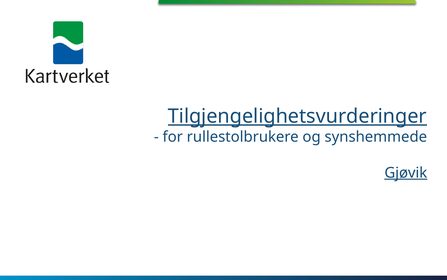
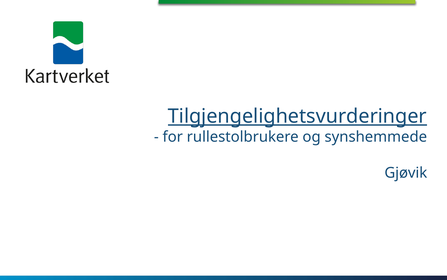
Gjøvik underline: present -> none (406, 172)
